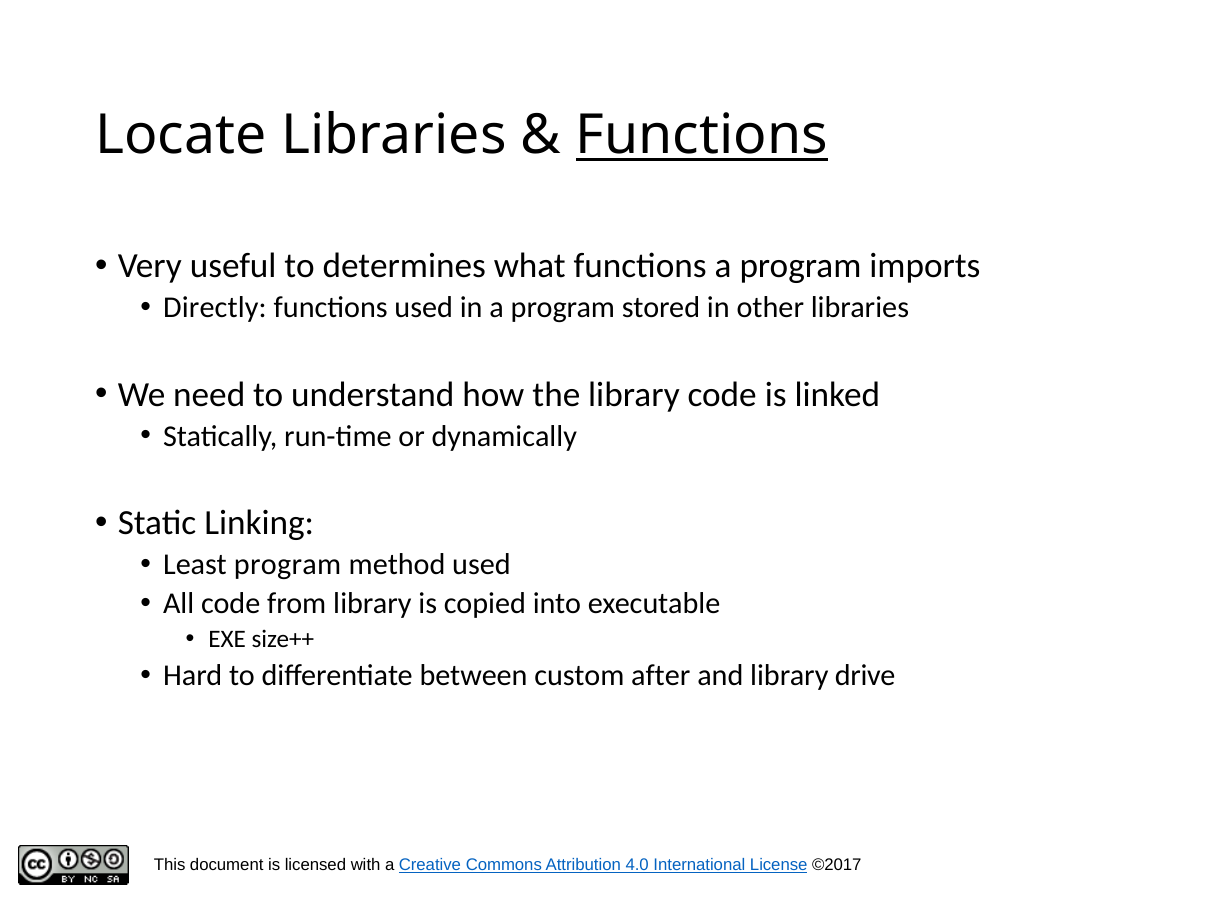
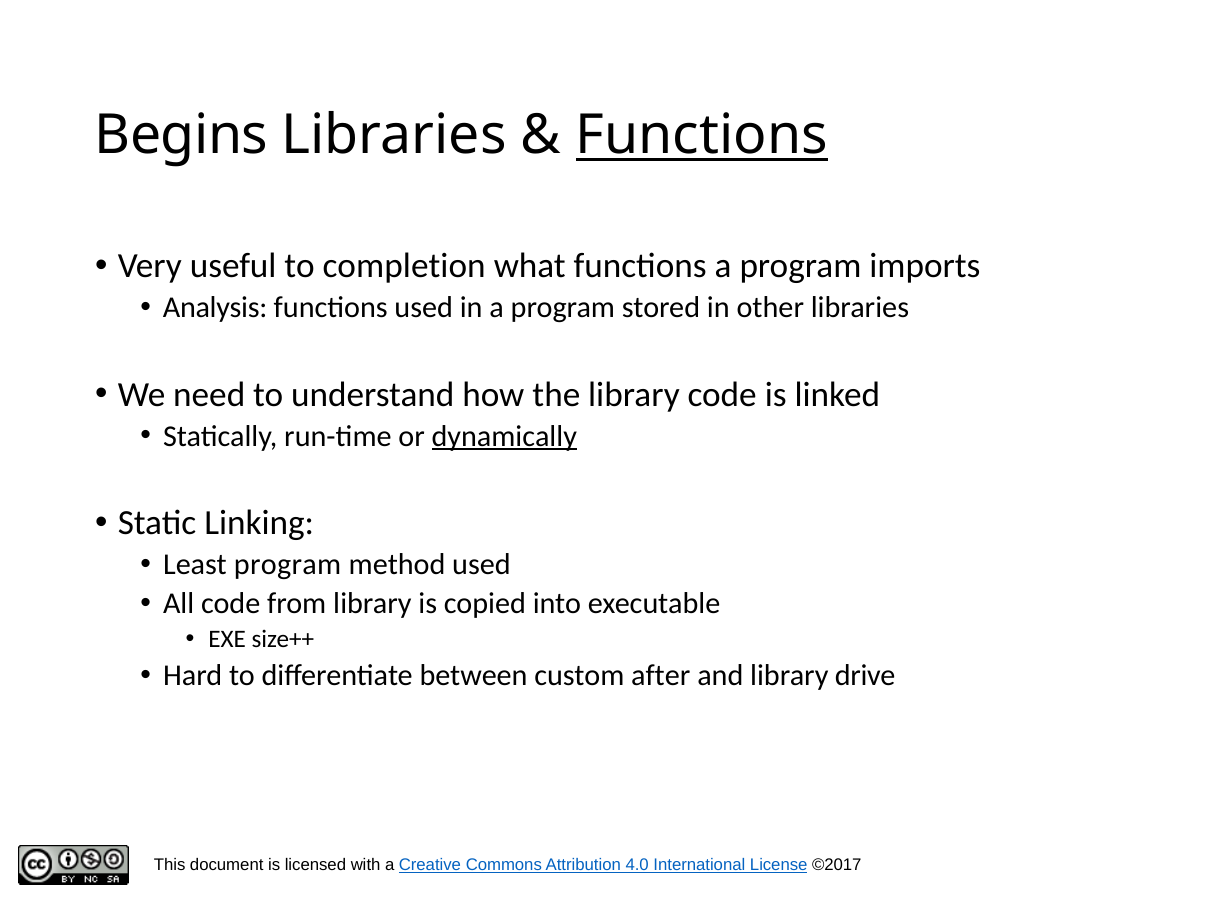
Locate: Locate -> Begins (181, 135)
determines: determines -> completion (404, 266)
Directly: Directly -> Analysis (215, 308)
dynamically underline: none -> present (504, 436)
